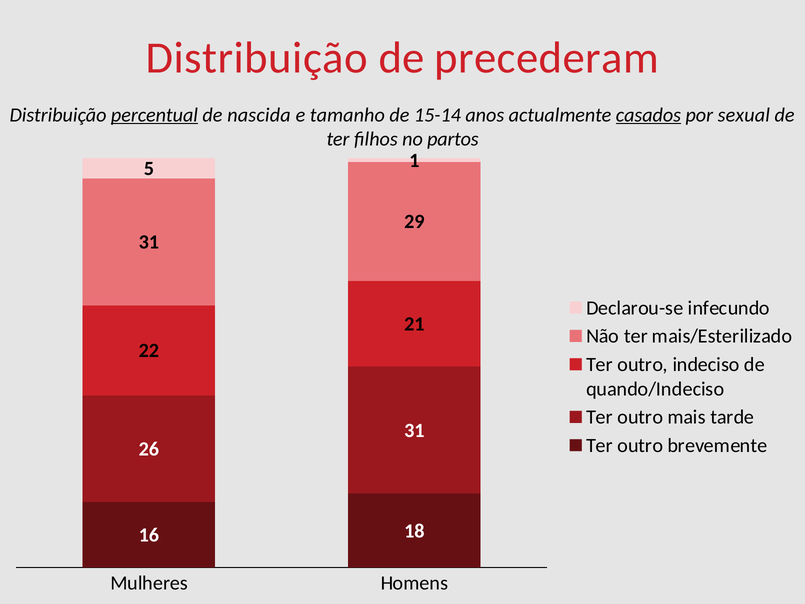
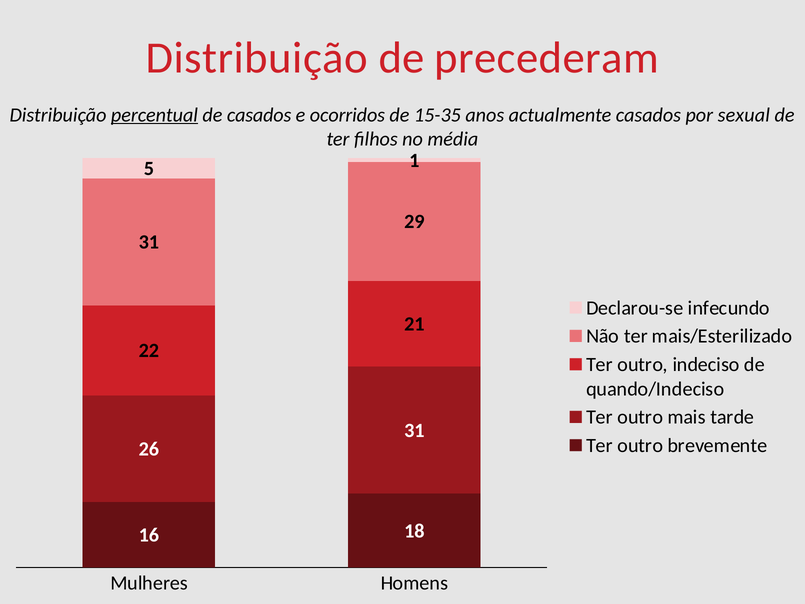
de nascida: nascida -> casados (259, 115)
tamanho: tamanho -> ocorridos (347, 115)
15-14: 15-14 -> 15-35 (437, 115)
casados underline: present -> none (648, 115)
partos: partos -> média (453, 139)
